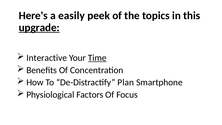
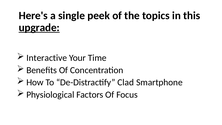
easily: easily -> single (72, 16)
Time underline: present -> none (97, 58)
Plan: Plan -> Clad (126, 82)
